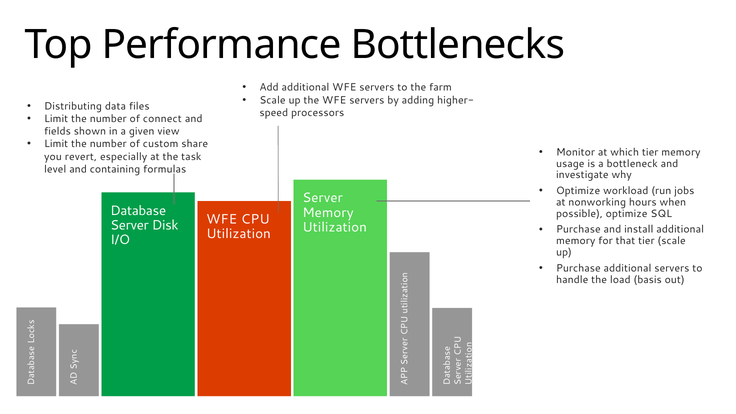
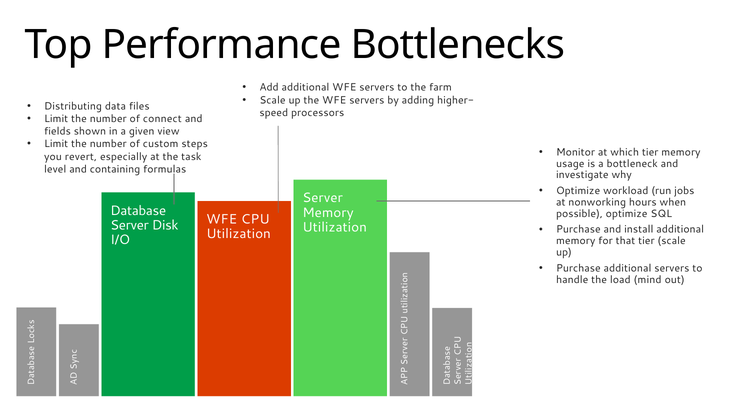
share: share -> steps (195, 144)
basis: basis -> mind (648, 279)
